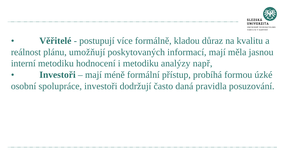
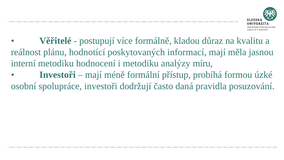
umožňují: umožňují -> hodnotící (87, 52)
např: např -> míru (203, 63)
